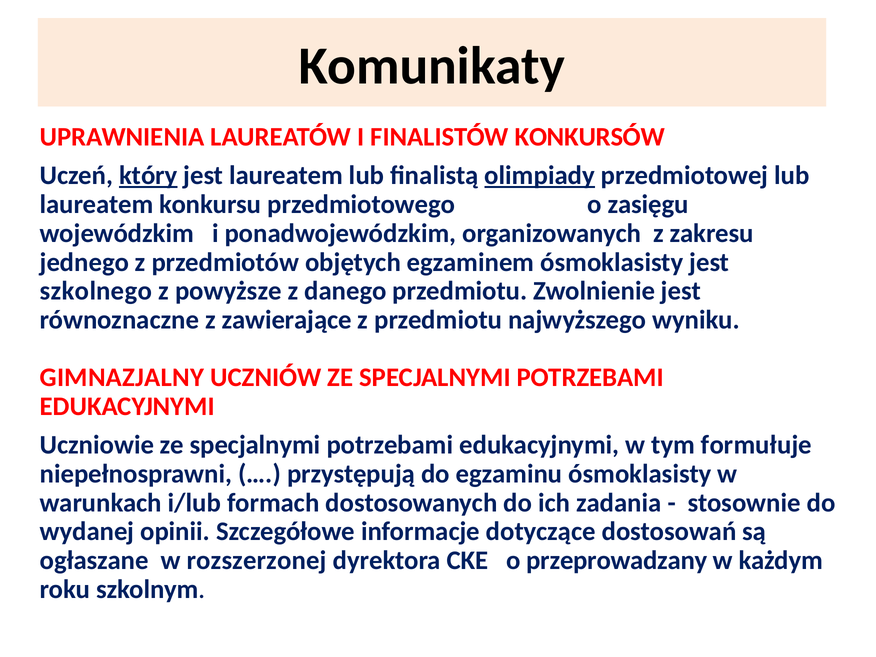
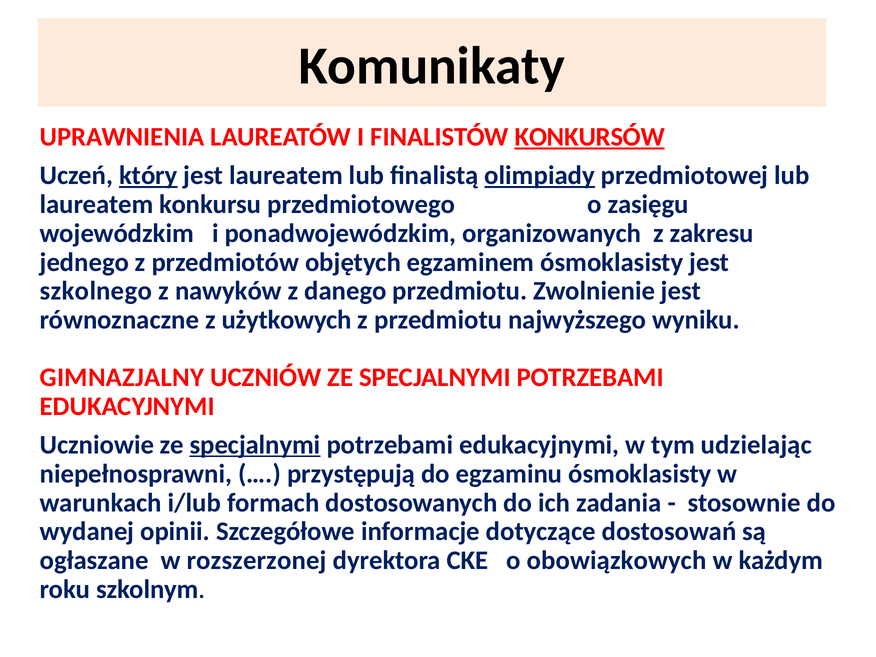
KONKURSÓW underline: none -> present (590, 137)
powyższe: powyższe -> nawyków (228, 291)
zawierające: zawierające -> użytkowych (287, 320)
specjalnymi underline: none -> present (255, 445)
formułuje: formułuje -> udzielając (756, 445)
przeprowadzany: przeprowadzany -> obowiązkowych (617, 561)
